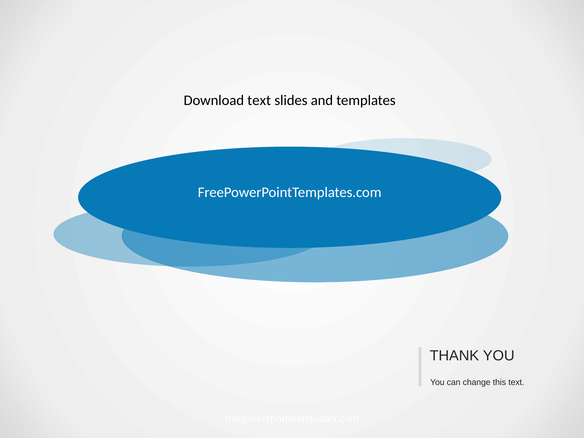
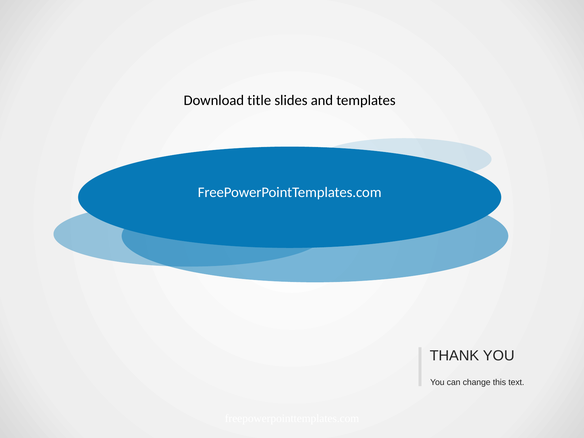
Download text: text -> title (259, 100)
